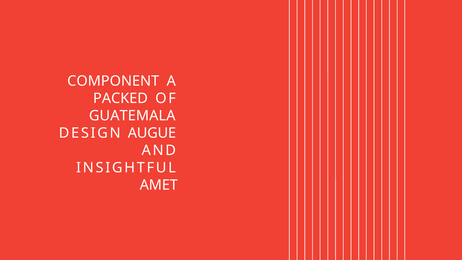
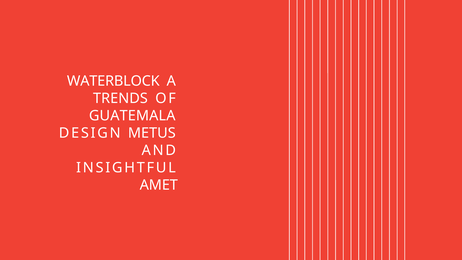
COMPONENT: COMPONENT -> WATERBLOCK (113, 81)
PACKED: PACKED -> TRENDS (120, 98)
AUGUE: AUGUE -> METUS (152, 133)
